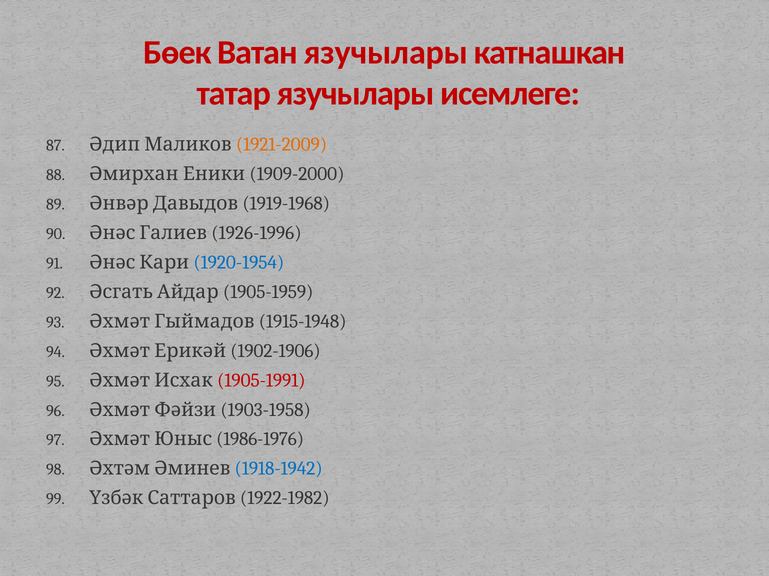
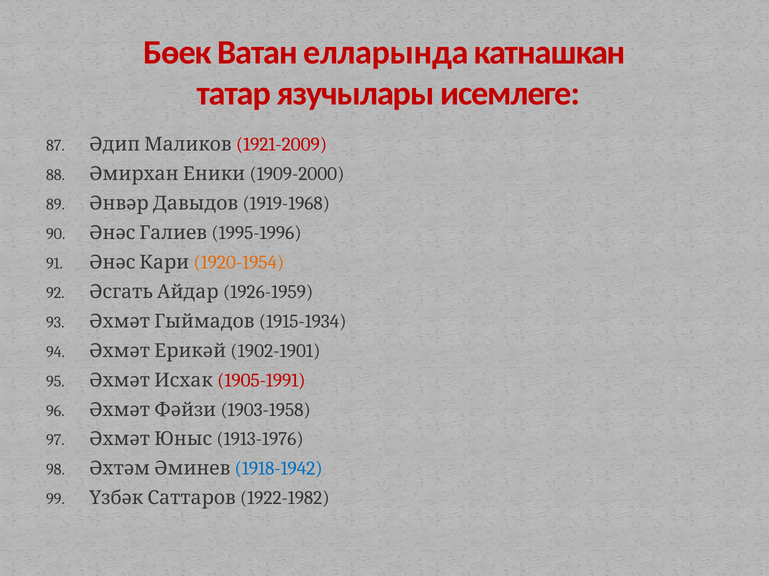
Ватан язучылары: язучылары -> елларында (386, 52)
1921-2009 colour: orange -> red (281, 145)
1926-1996: 1926-1996 -> 1995-1996 (256, 233)
1920-1954 colour: blue -> orange (239, 263)
1905-1959: 1905-1959 -> 1926-1959 (268, 292)
1915-1948: 1915-1948 -> 1915-1934 (303, 322)
1902-1906: 1902-1906 -> 1902-1901 (275, 351)
1986-1976: 1986-1976 -> 1913-1976 (260, 440)
